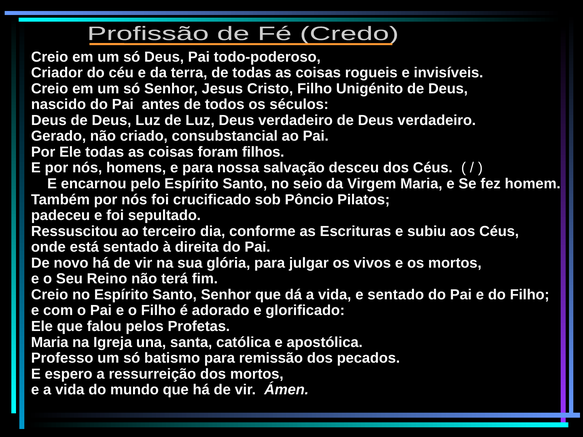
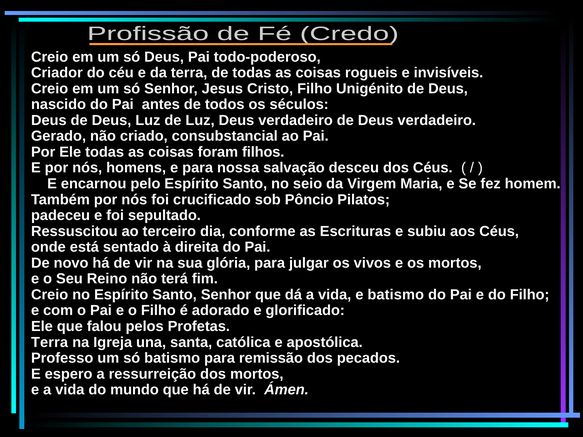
e sentado: sentado -> batismo (396, 295)
Maria: Maria -> Terra (50, 342)
